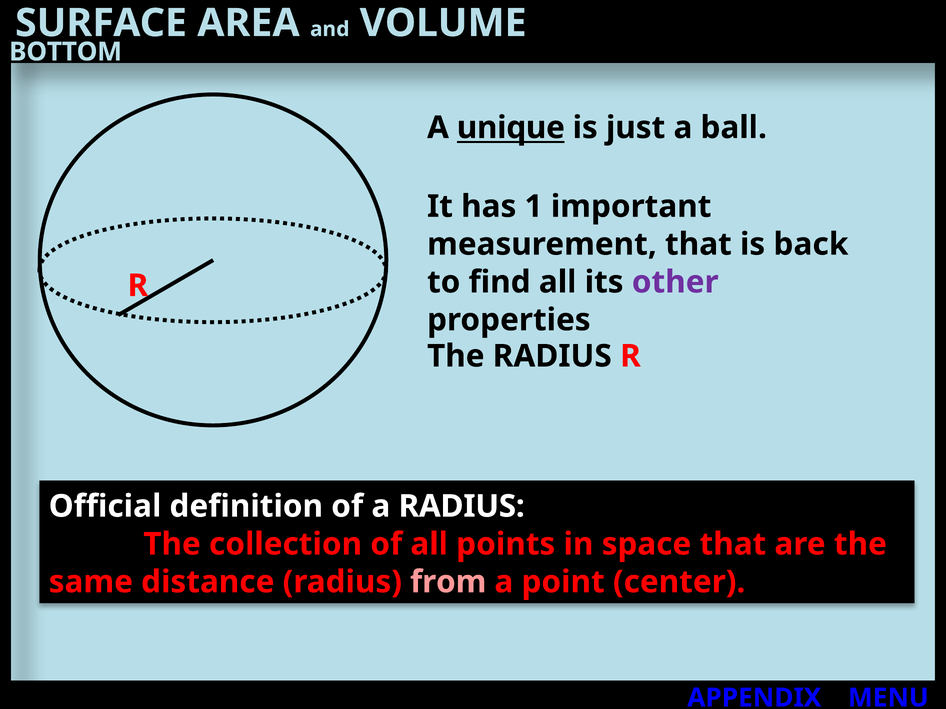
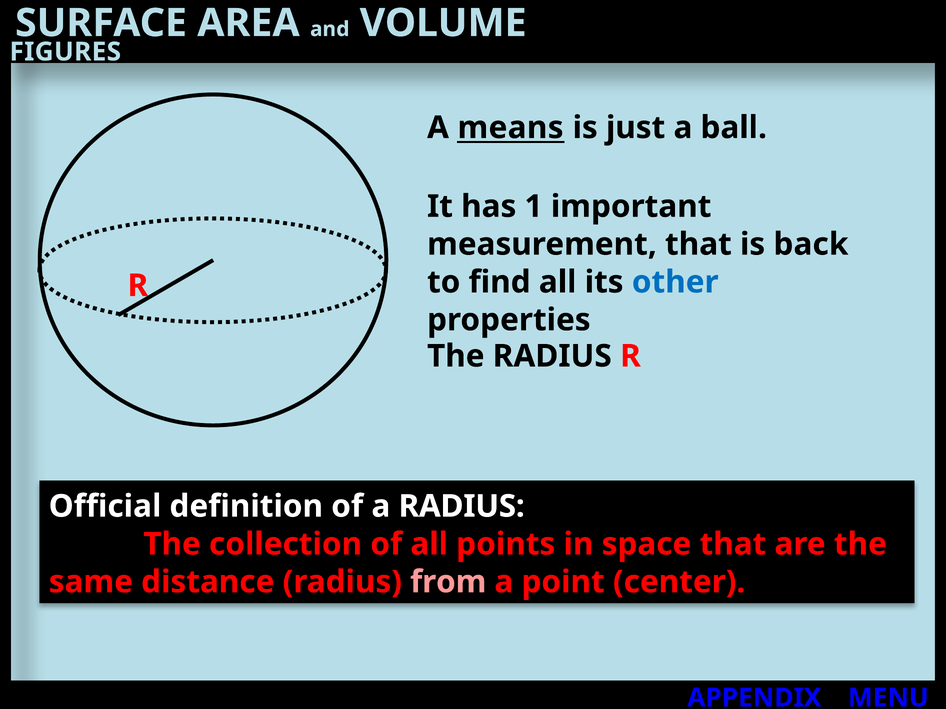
BOTTOM: BOTTOM -> FIGURES (65, 52)
unique: unique -> means (511, 128)
other colour: purple -> blue (675, 282)
